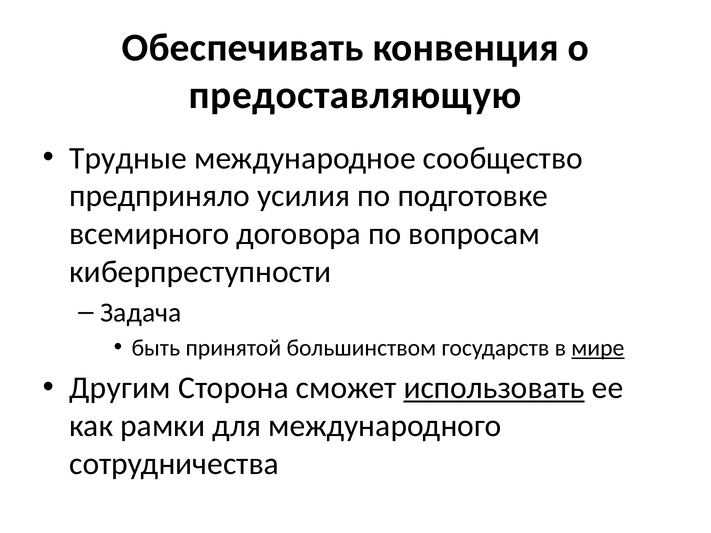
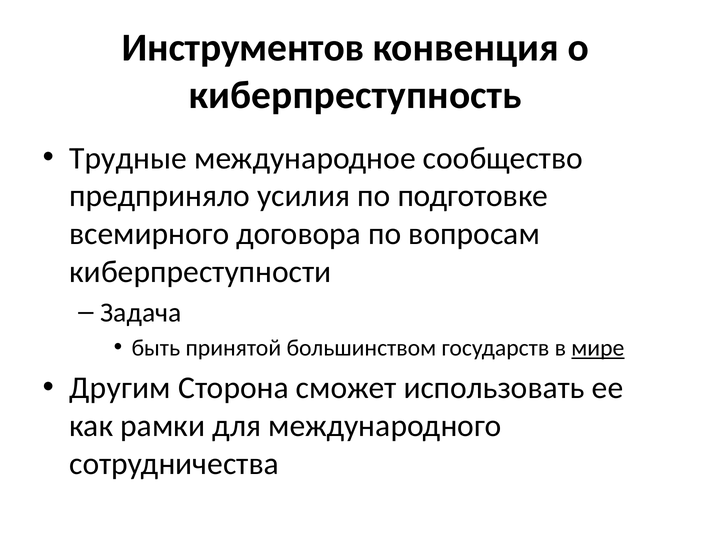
Обеспечивать: Обеспечивать -> Инструментов (243, 48)
предоставляющую: предоставляющую -> киберпреступность (355, 95)
использовать underline: present -> none (494, 388)
